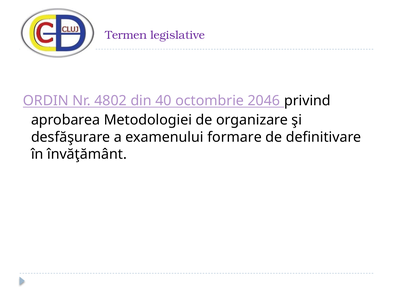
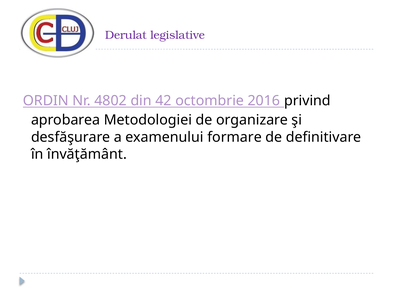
Termen: Termen -> Derulat (126, 35)
40: 40 -> 42 (163, 101)
2046: 2046 -> 2016 (264, 101)
